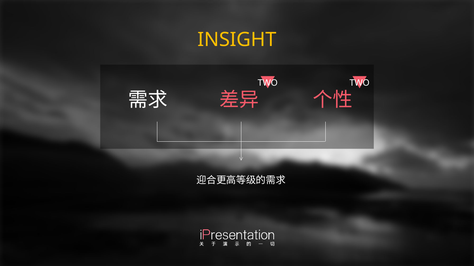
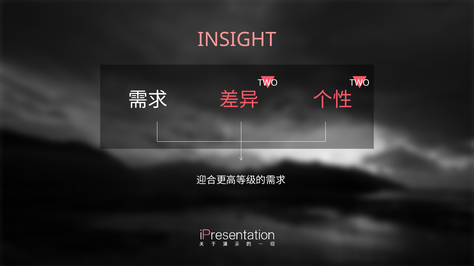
INSIGHT colour: yellow -> pink (237, 40)
